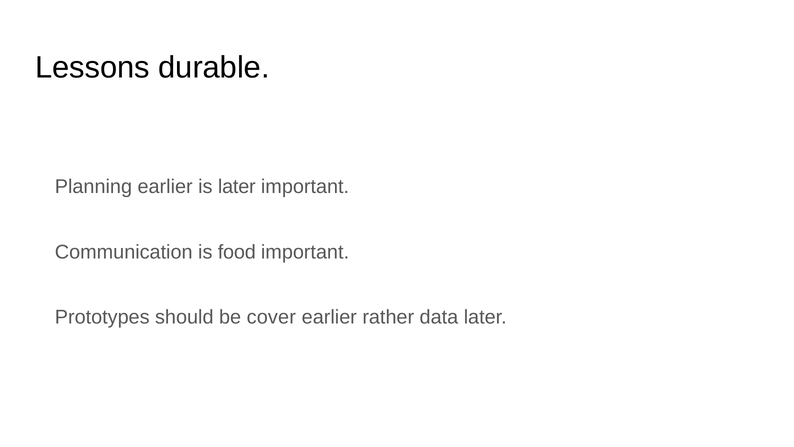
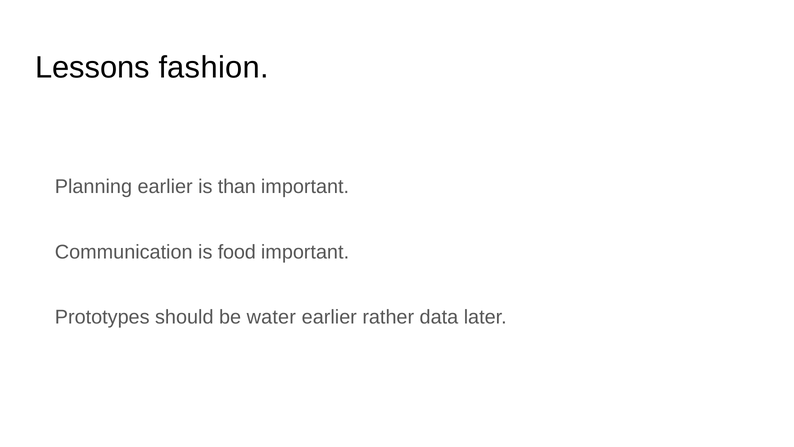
durable: durable -> fashion (214, 67)
is later: later -> than (237, 187)
cover: cover -> water (271, 317)
